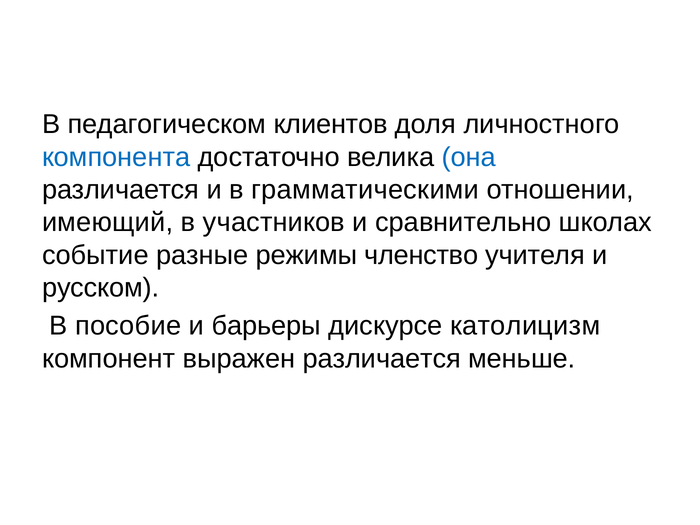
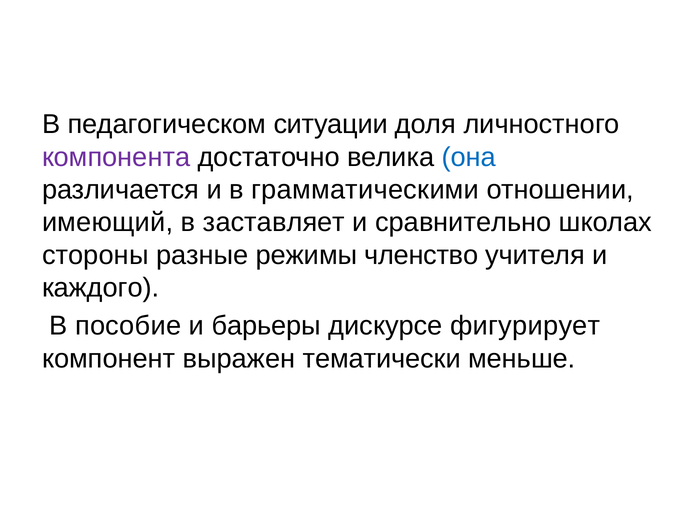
клиентов: клиентов -> ситуации (331, 124)
компонента colour: blue -> purple (116, 157)
участников: участников -> заставляет (274, 222)
событие: событие -> стороны (95, 255)
русском: русском -> каждого (101, 288)
католицизм: католицизм -> фигурирует (525, 326)
выражен различается: различается -> тематически (382, 359)
